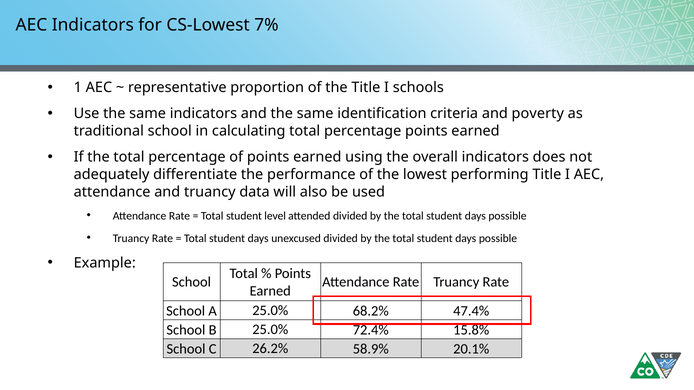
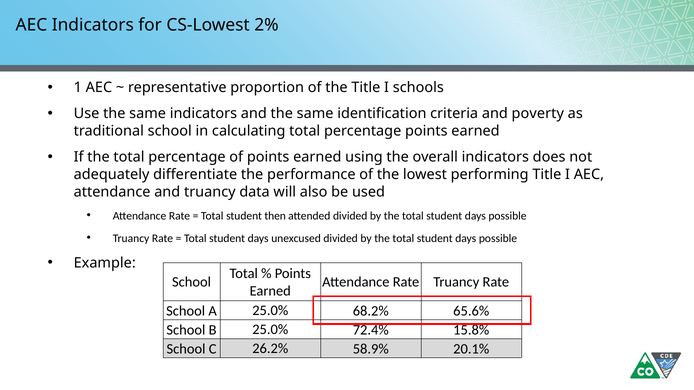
7%: 7% -> 2% (266, 25)
level: level -> then (275, 216)
47.4%: 47.4% -> 65.6% (471, 311)
